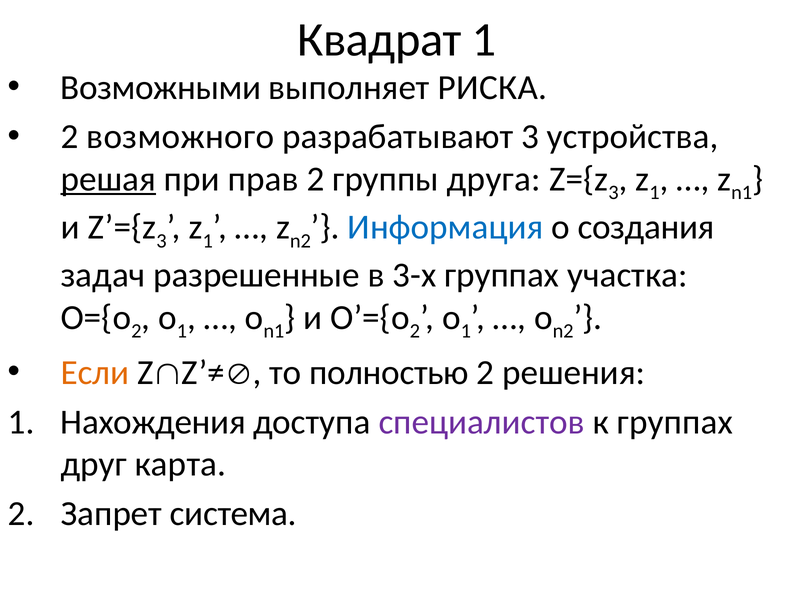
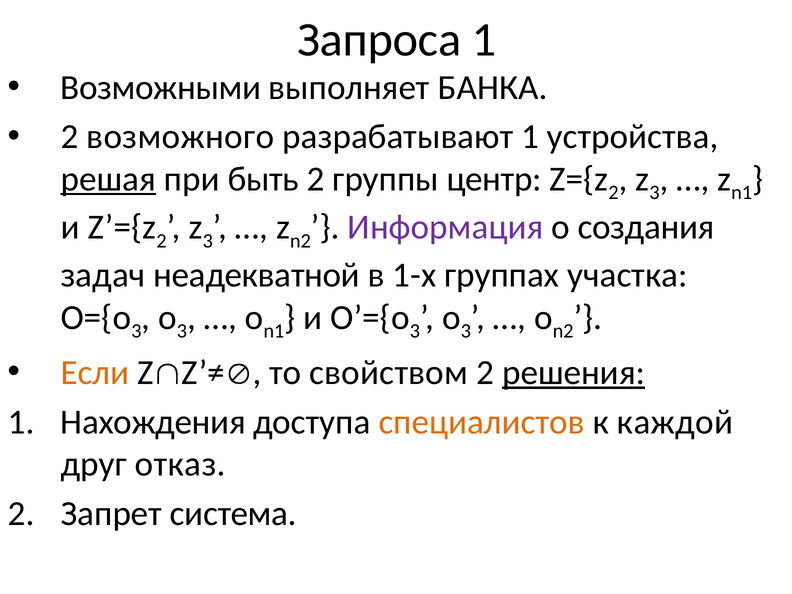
Квадрат: Квадрат -> Запроса (379, 40)
РИСКА: РИСКА -> БАНКА (493, 88)
разрабатывают 3: 3 -> 1 (530, 137)
прав: прав -> быть (263, 179)
друга: друга -> центр (494, 179)
3: 3 -> 2 (614, 193)
1: 1 -> 3 (654, 193)
3: 3 -> 2 (161, 241)
1: 1 -> 3 (208, 241)
Информация colour: blue -> purple (445, 227)
разрешенные: разрешенные -> неадекватной (257, 275)
3-х: 3-х -> 1-х (414, 275)
2: 2 -> 3 (136, 331)
1: 1 -> 3 (182, 331)
2: 2 -> 3 (415, 331)
1: 1 -> 3 (466, 331)
полностью: полностью -> свойством (389, 373)
решения underline: none -> present (574, 373)
специалистов colour: purple -> orange (482, 422)
к группах: группах -> каждой (675, 422)
карта: карта -> отказ (180, 464)
